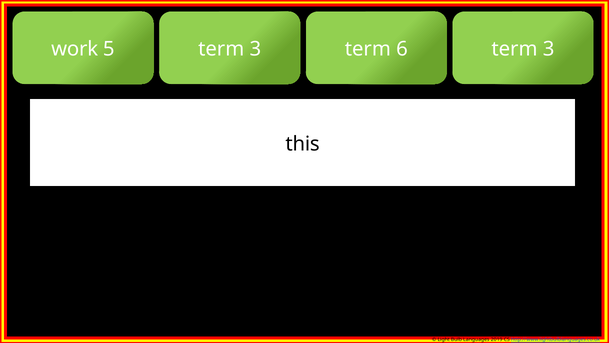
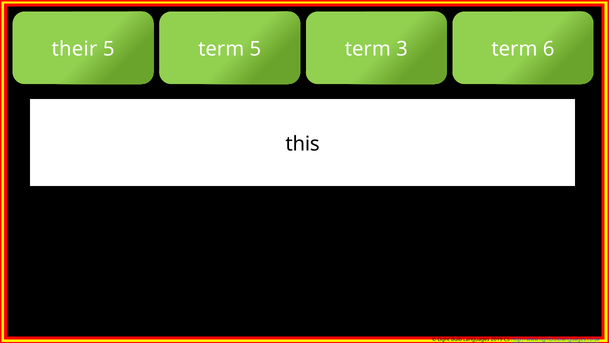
work: work -> their (74, 49)
5 term 3: 3 -> 5 (255, 49)
6: 6 -> 3 (402, 49)
3: 3 -> 6 (549, 49)
